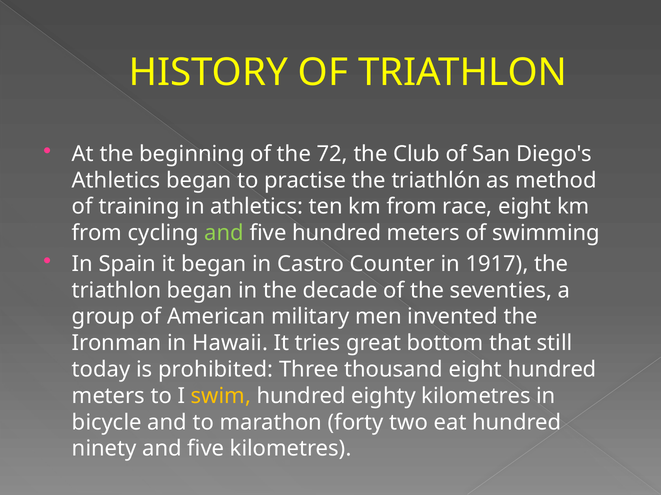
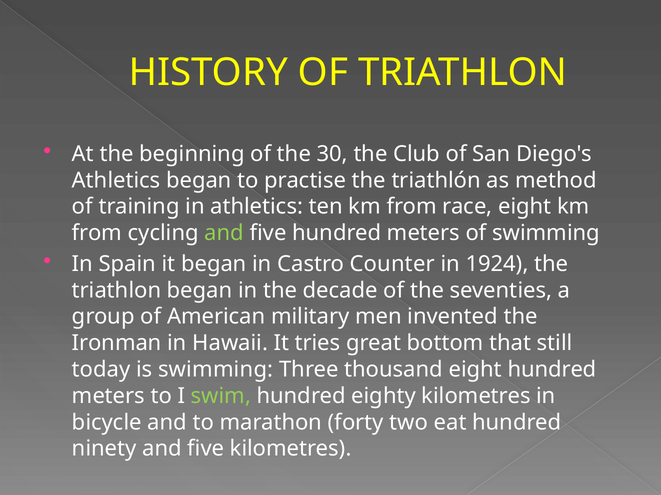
72: 72 -> 30 (332, 154)
1917: 1917 -> 1924 (497, 264)
is prohibited: prohibited -> swimming (216, 370)
swim colour: yellow -> light green (221, 396)
